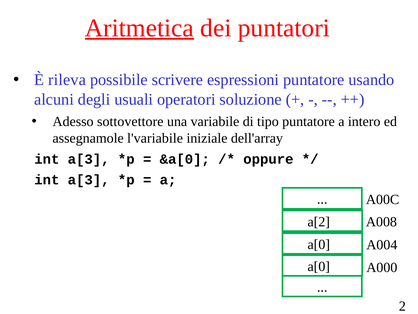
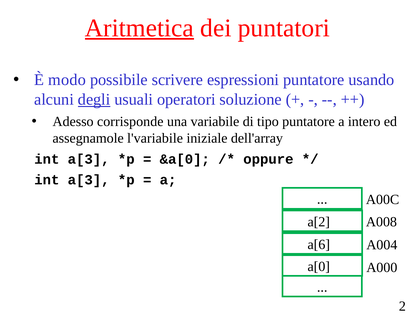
rileva: rileva -> modo (67, 80)
degli underline: none -> present (94, 99)
sottovettore: sottovettore -> corrisponde (130, 121)
a[0: a[0 -> a[6 (319, 244)
